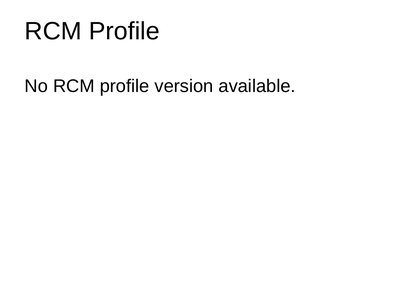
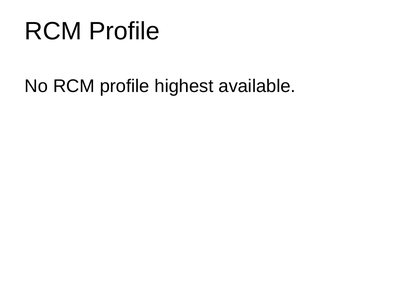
version: version -> highest (184, 86)
